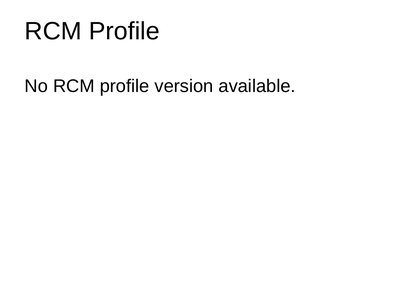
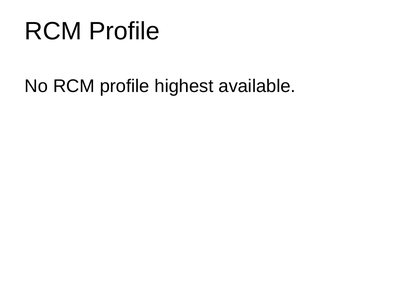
version: version -> highest (184, 86)
